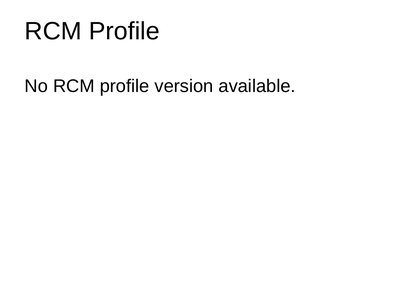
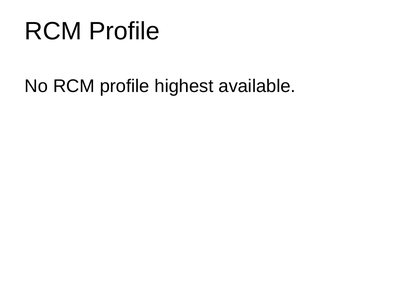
version: version -> highest (184, 86)
